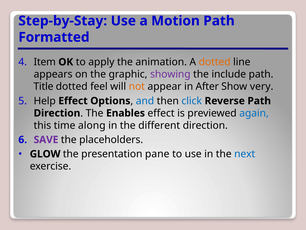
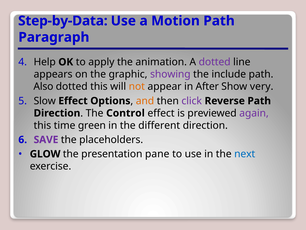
Step-by-Stay: Step-by-Stay -> Step-by-Data (63, 21)
Formatted: Formatted -> Paragraph (54, 37)
Item: Item -> Help (45, 62)
dotted colour: orange -> purple (215, 62)
Title: Title -> Also (43, 86)
dotted feel: feel -> this (99, 86)
Help: Help -> Slow (45, 101)
and colour: blue -> orange (145, 101)
click colour: blue -> purple (192, 101)
Enables: Enables -> Control (125, 113)
again colour: blue -> purple (254, 113)
along: along -> green (92, 125)
